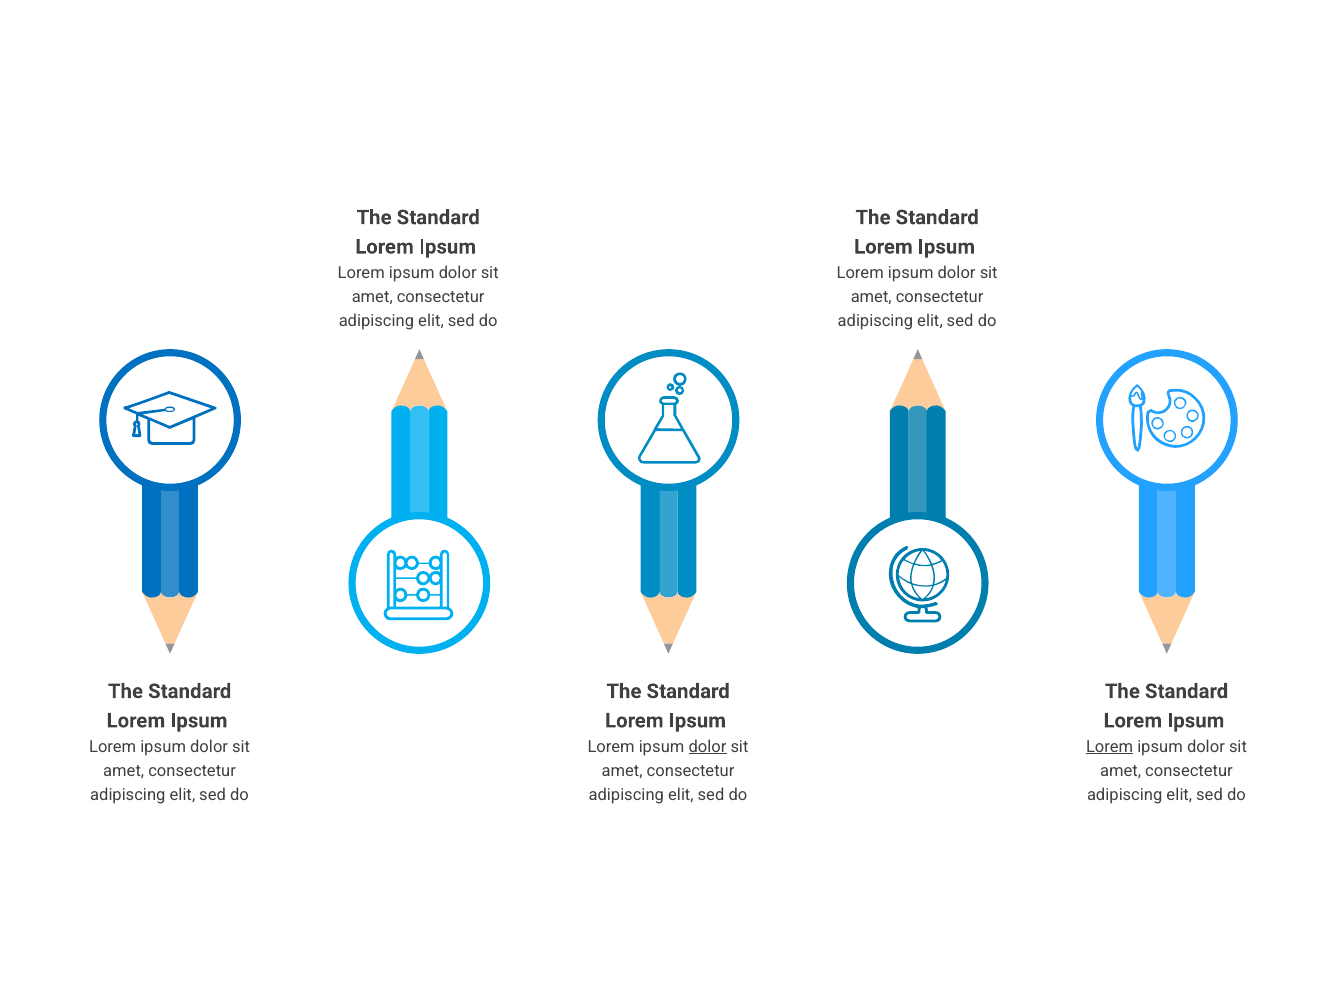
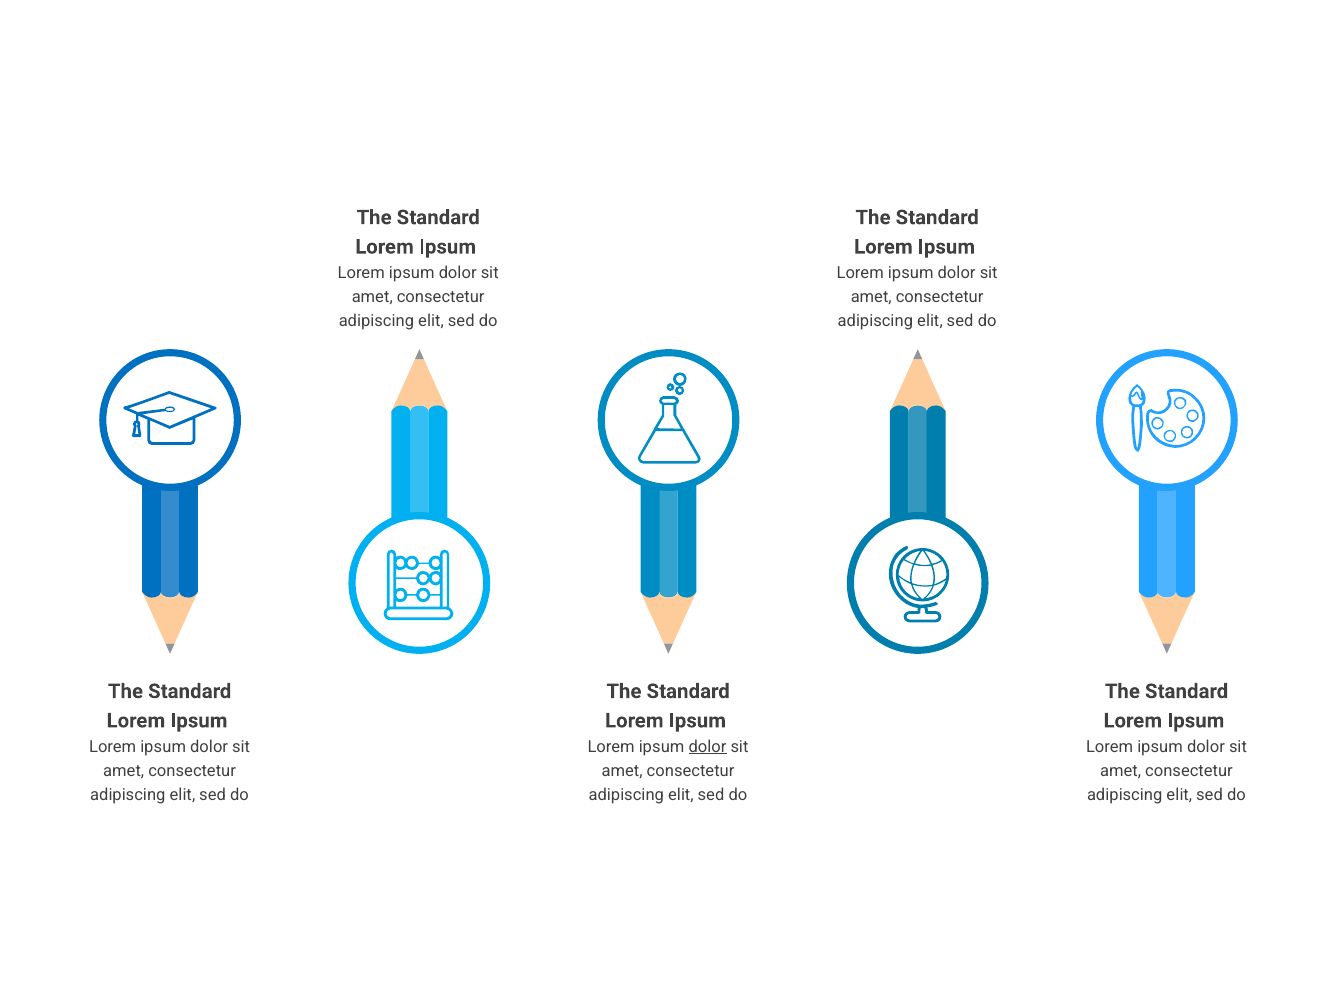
Lorem underline: present -> none (1110, 747)
